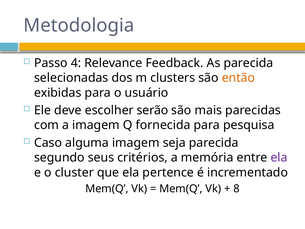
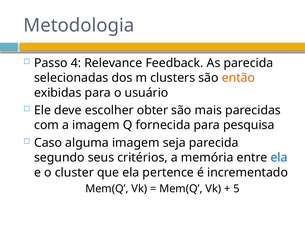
serão: serão -> obter (153, 110)
ela colour: purple -> blue (279, 158)
8: 8 -> 5 (236, 188)
